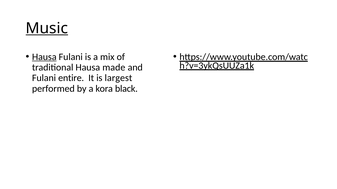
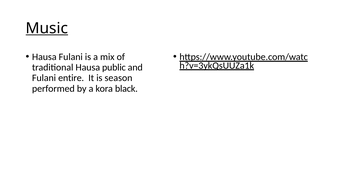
Hausa underline: present -> none (44, 57)
made: made -> public (114, 68)
largest: largest -> season (119, 78)
